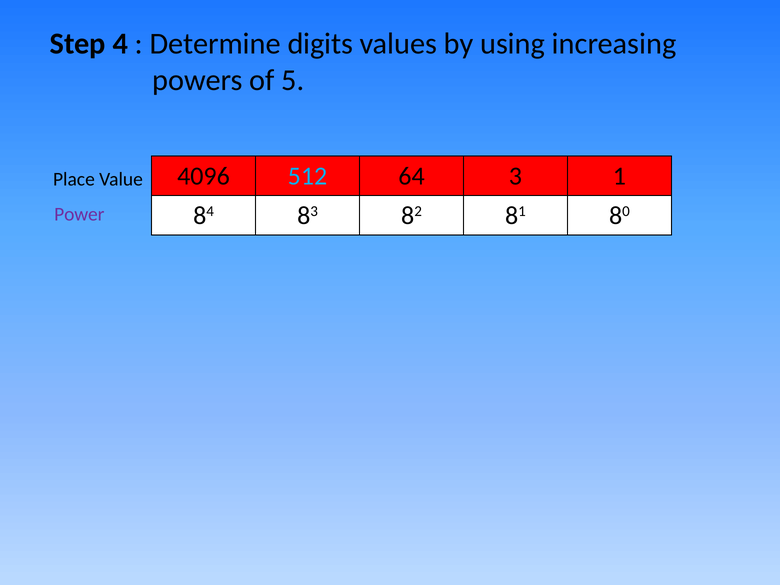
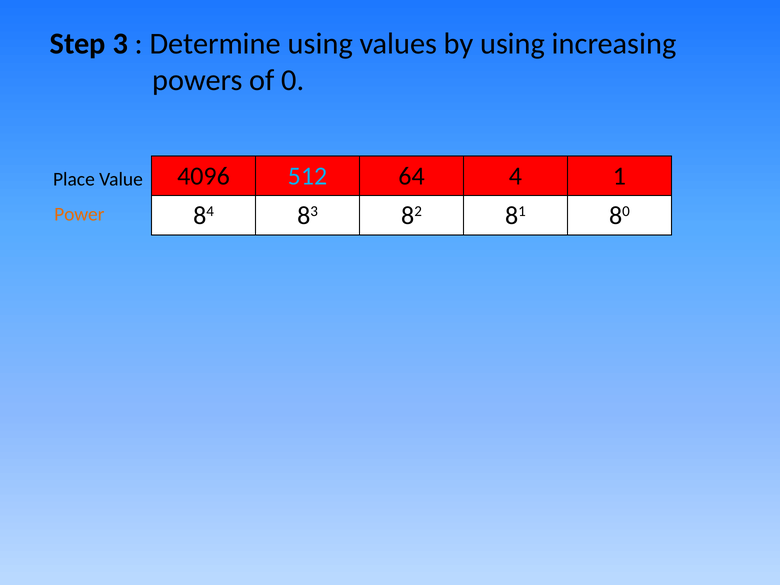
4: 4 -> 3 (120, 44)
Determine digits: digits -> using (320, 44)
5: 5 -> 0 (293, 80)
3: 3 -> 4 (515, 176)
Power colour: purple -> orange (79, 214)
